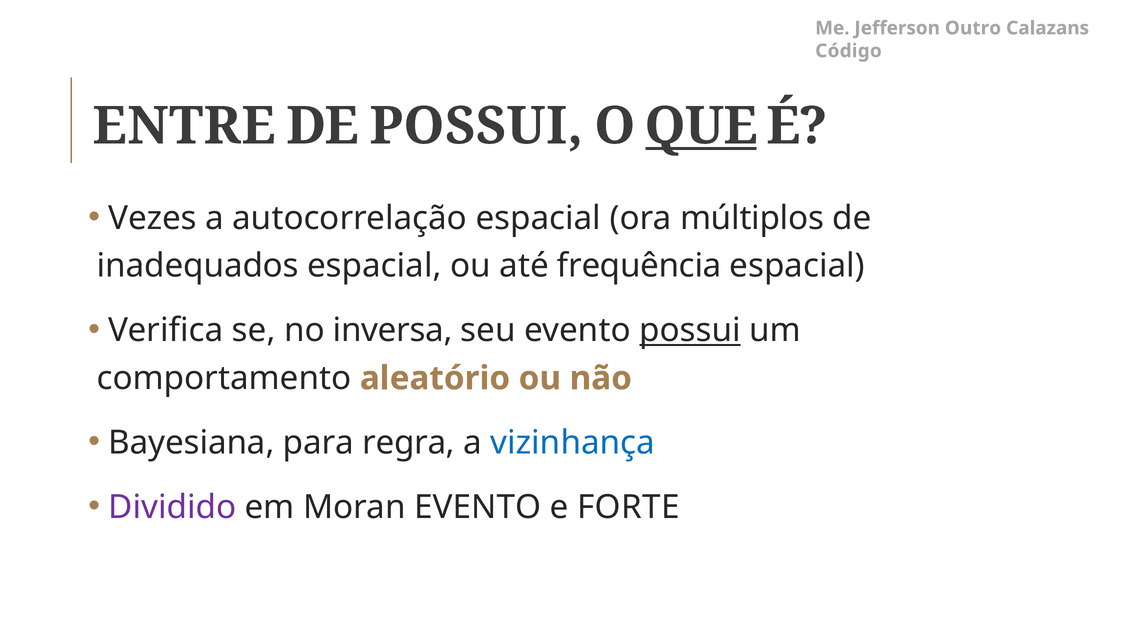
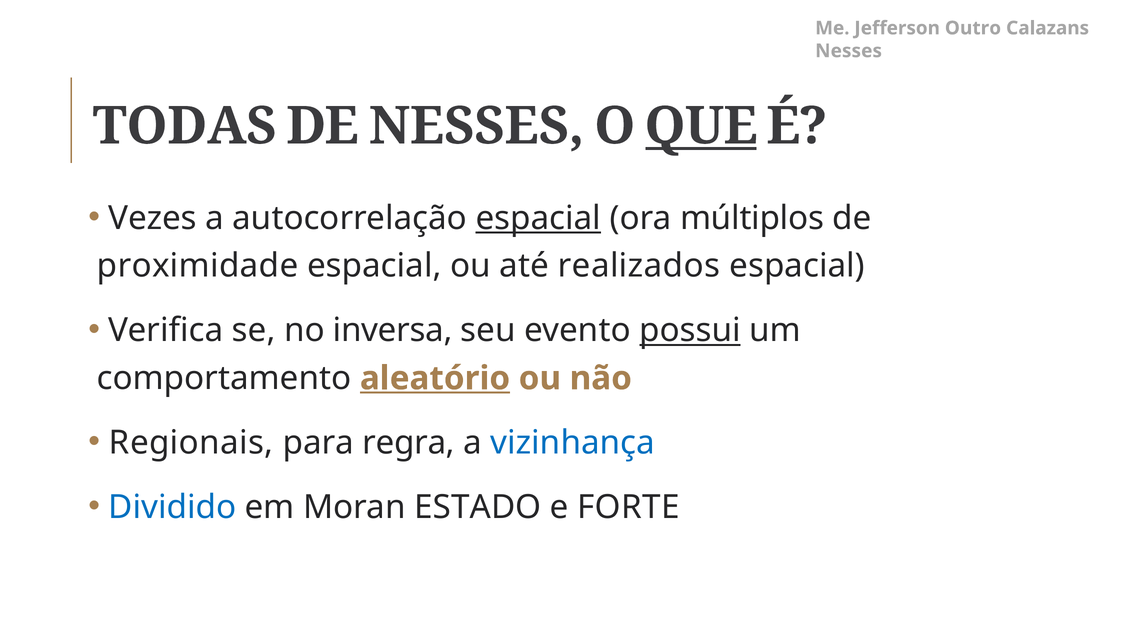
Código: Código -> Nesses (849, 51)
ENTRE: ENTRE -> TODAS (185, 126)
DE POSSUI: POSSUI -> NESSES (477, 126)
espacial underline: none -> present (538, 218)
inadequados: inadequados -> proximidade (198, 266)
frequência: frequência -> realizados (639, 266)
aleatório underline: none -> present (435, 378)
Bayesiana: Bayesiana -> Regionais (191, 443)
Dividido colour: purple -> blue (172, 507)
Moran EVENTO: EVENTO -> ESTADO (478, 507)
